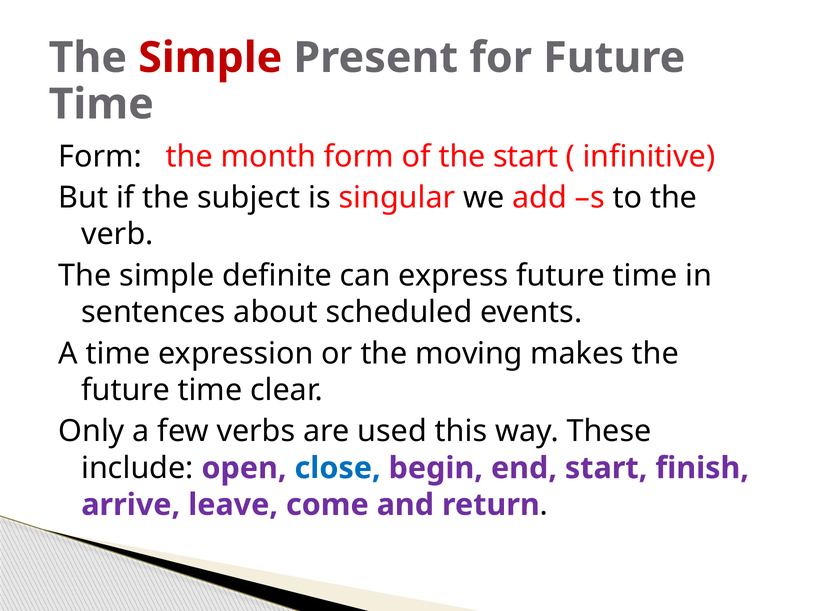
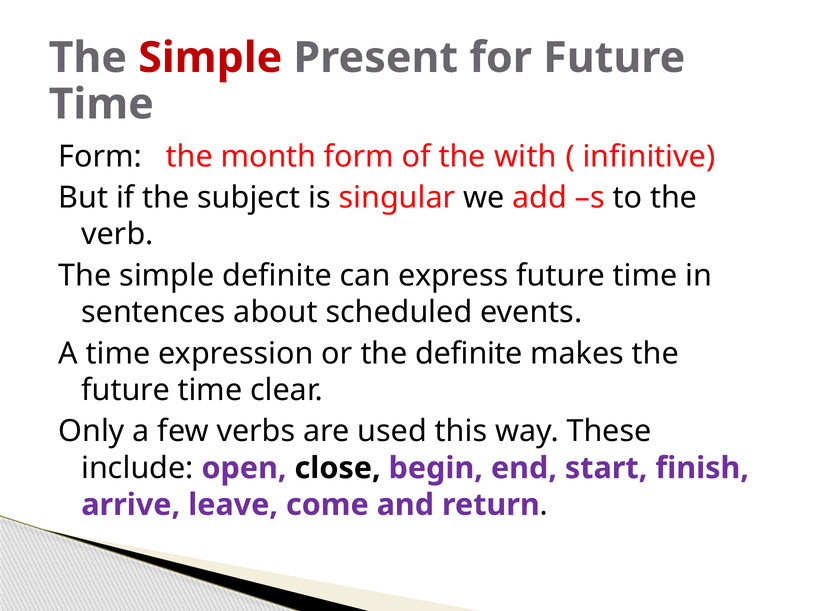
the start: start -> with (525, 156)
the moving: moving -> definite (469, 353)
close colour: blue -> black (338, 468)
